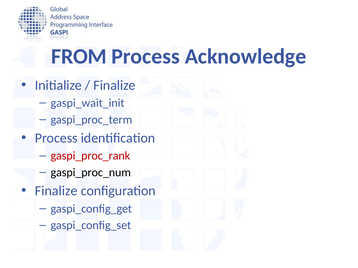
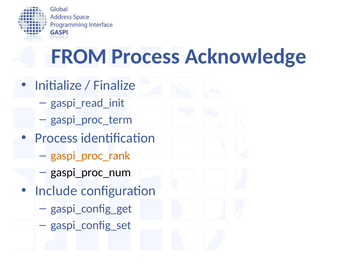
gaspi_wait_init: gaspi_wait_init -> gaspi_read_init (88, 103)
gaspi_proc_rank colour: red -> orange (90, 156)
Finalize: Finalize -> Include (56, 191)
